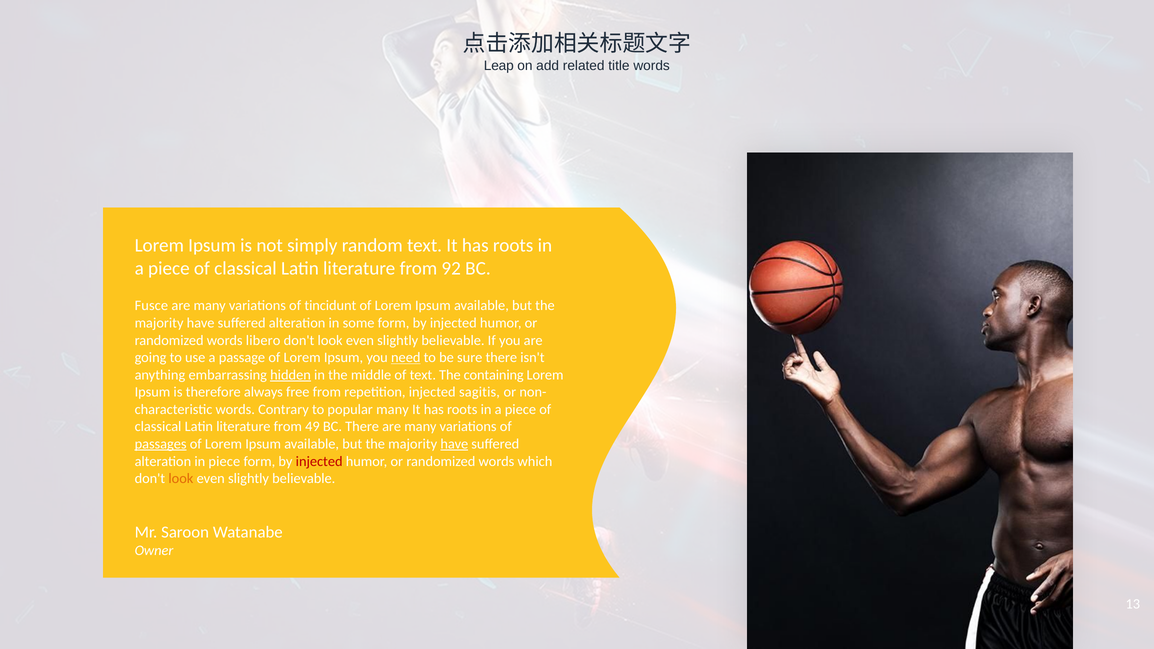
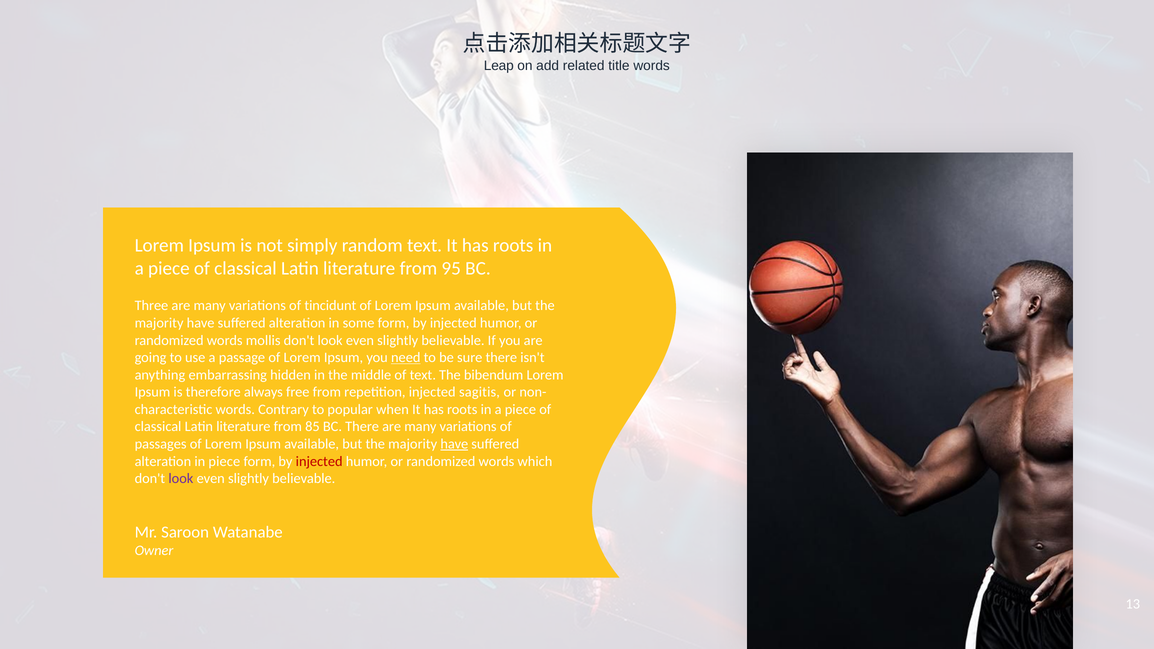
92: 92 -> 95 (451, 269)
Fusce: Fusce -> Three (151, 306)
libero: libero -> mollis (263, 340)
hidden underline: present -> none (291, 375)
containing: containing -> bibendum (494, 375)
popular many: many -> when (392, 409)
49: 49 -> 85 (312, 427)
passages underline: present -> none (161, 444)
look colour: orange -> purple (181, 479)
